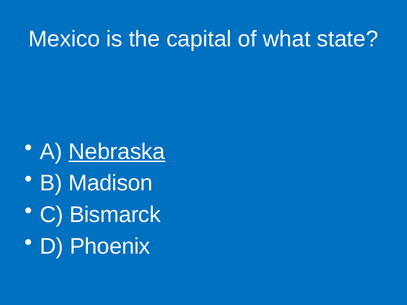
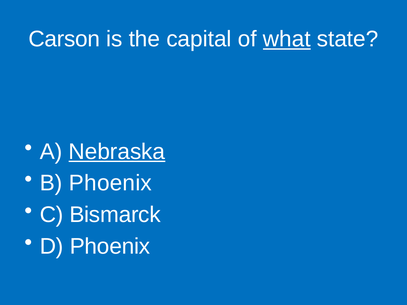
Mexico: Mexico -> Carson (64, 39)
what underline: none -> present (287, 39)
B Madison: Madison -> Phoenix (110, 183)
